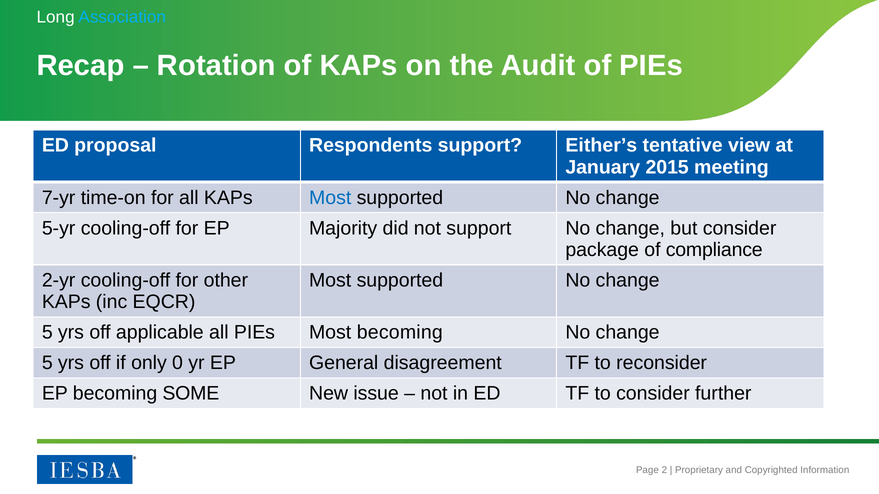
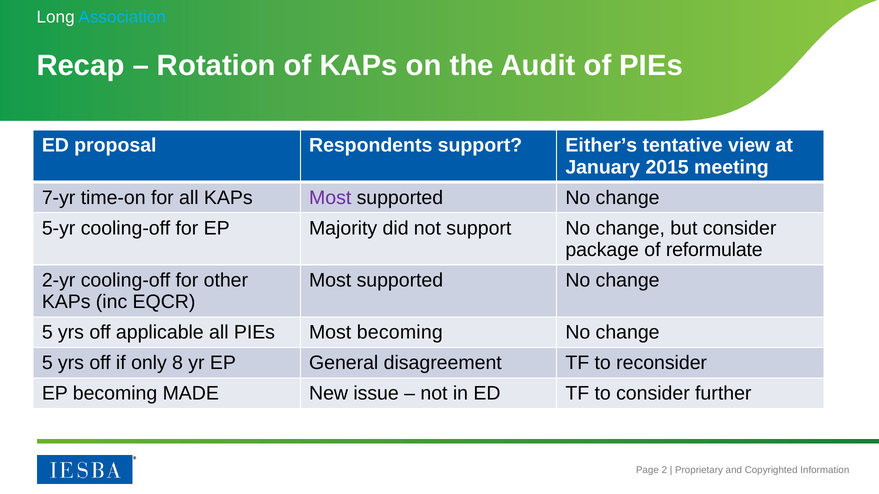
Most colour: blue -> purple (330, 198)
compliance: compliance -> reformulate (714, 250)
0: 0 -> 8 (178, 363)
SOME: SOME -> MADE (191, 394)
